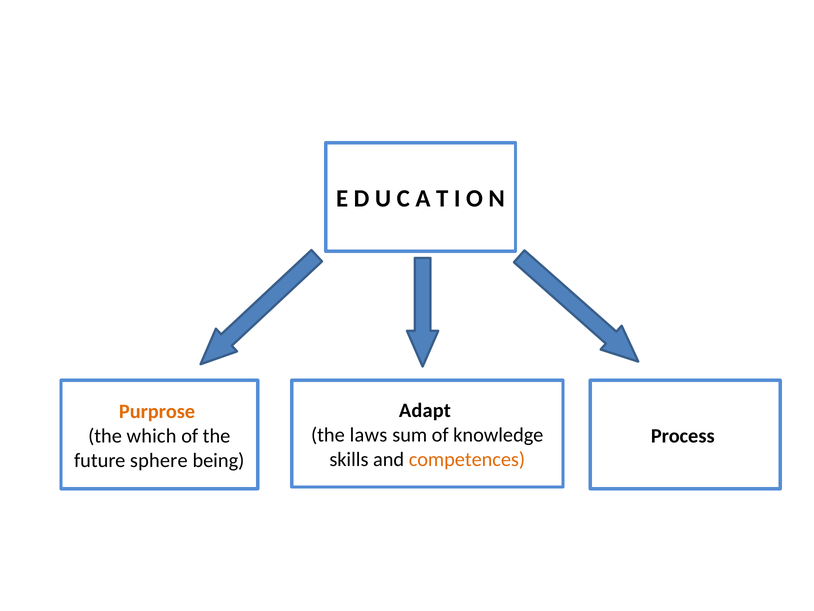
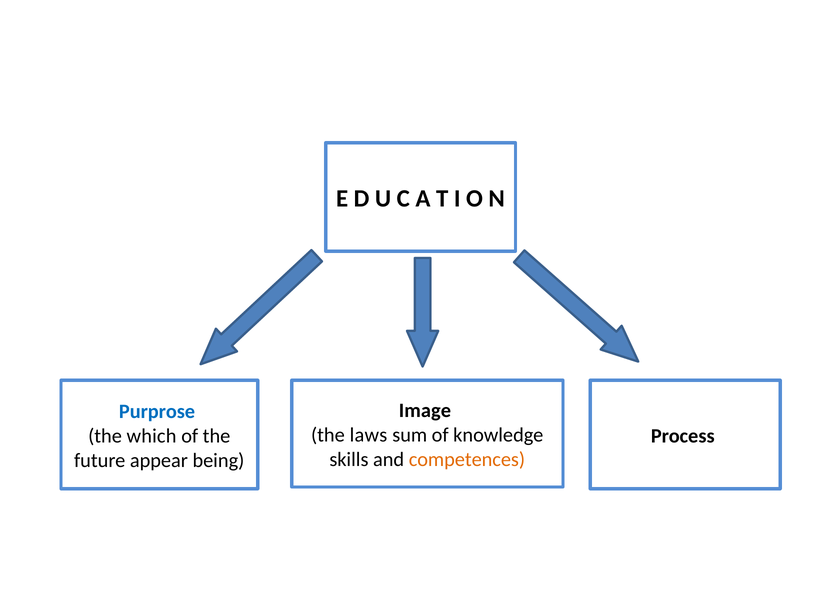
Adapt: Adapt -> Image (425, 410)
Purprose colour: orange -> blue (157, 411)
sphere: sphere -> appear (159, 460)
